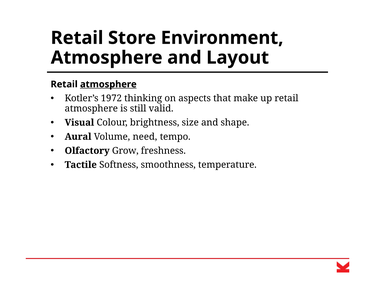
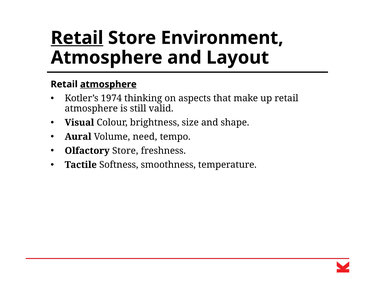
Retail underline: none -> present (77, 38)
1972: 1972 -> 1974 (111, 98)
Olfactory Grow: Grow -> Store (125, 150)
